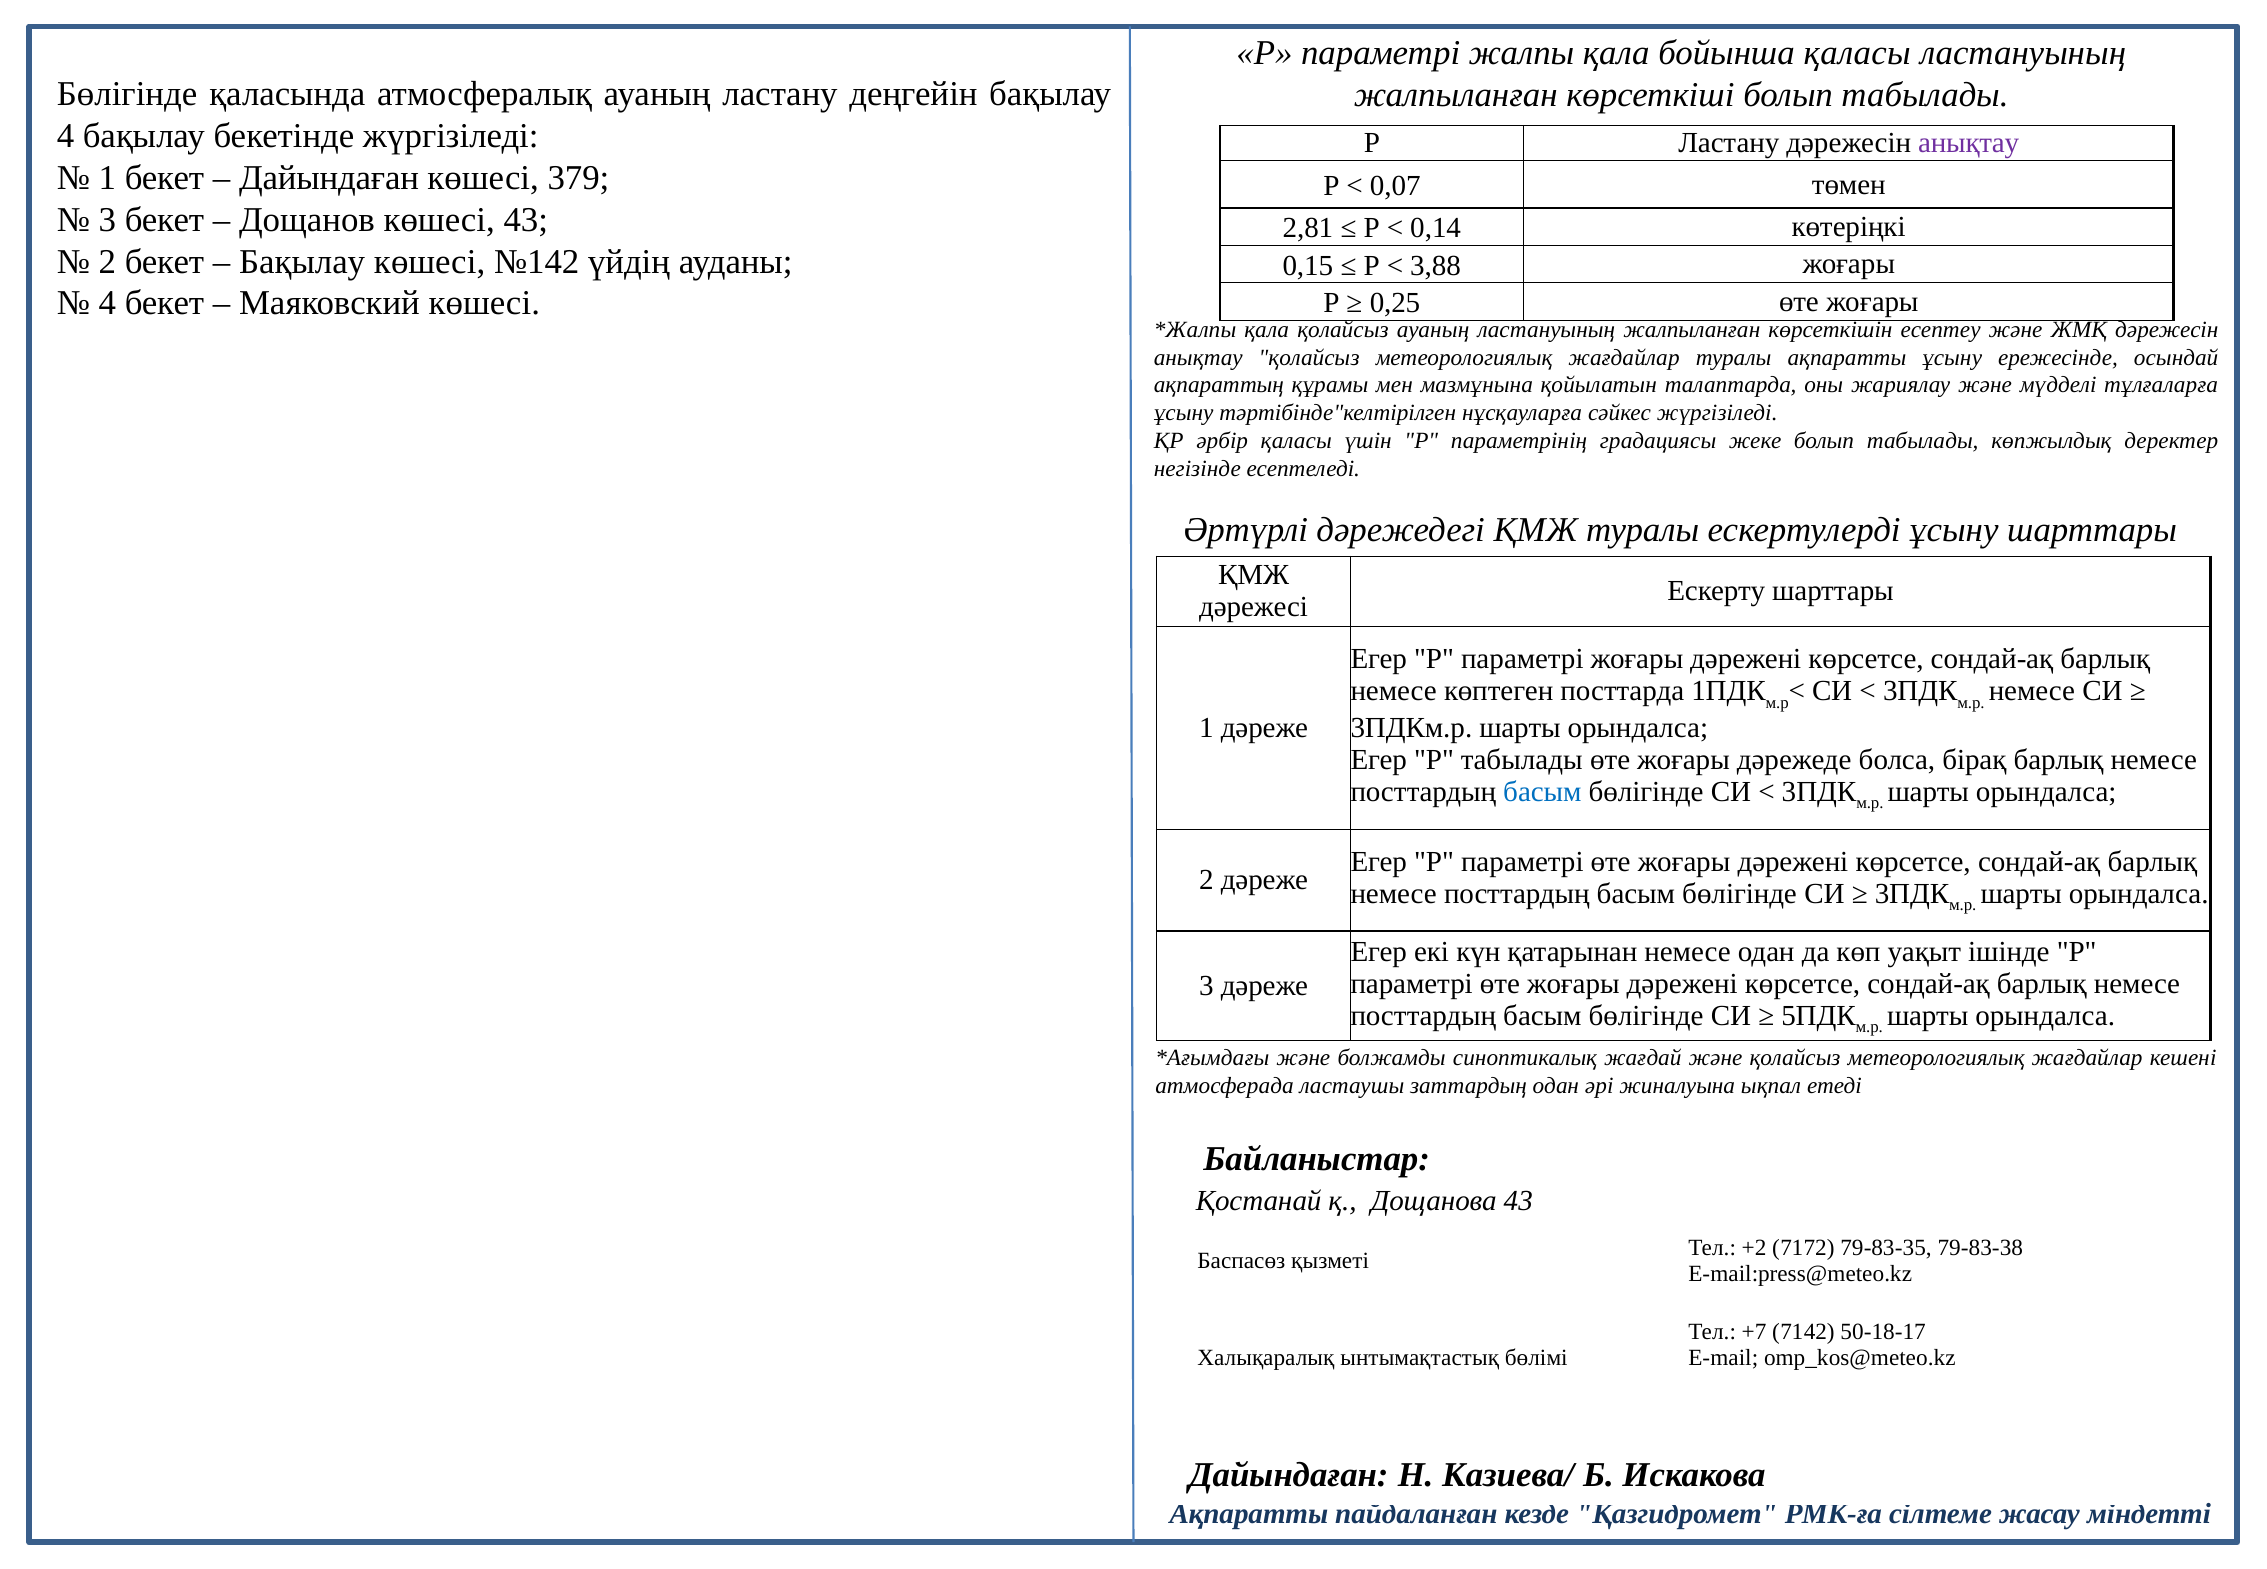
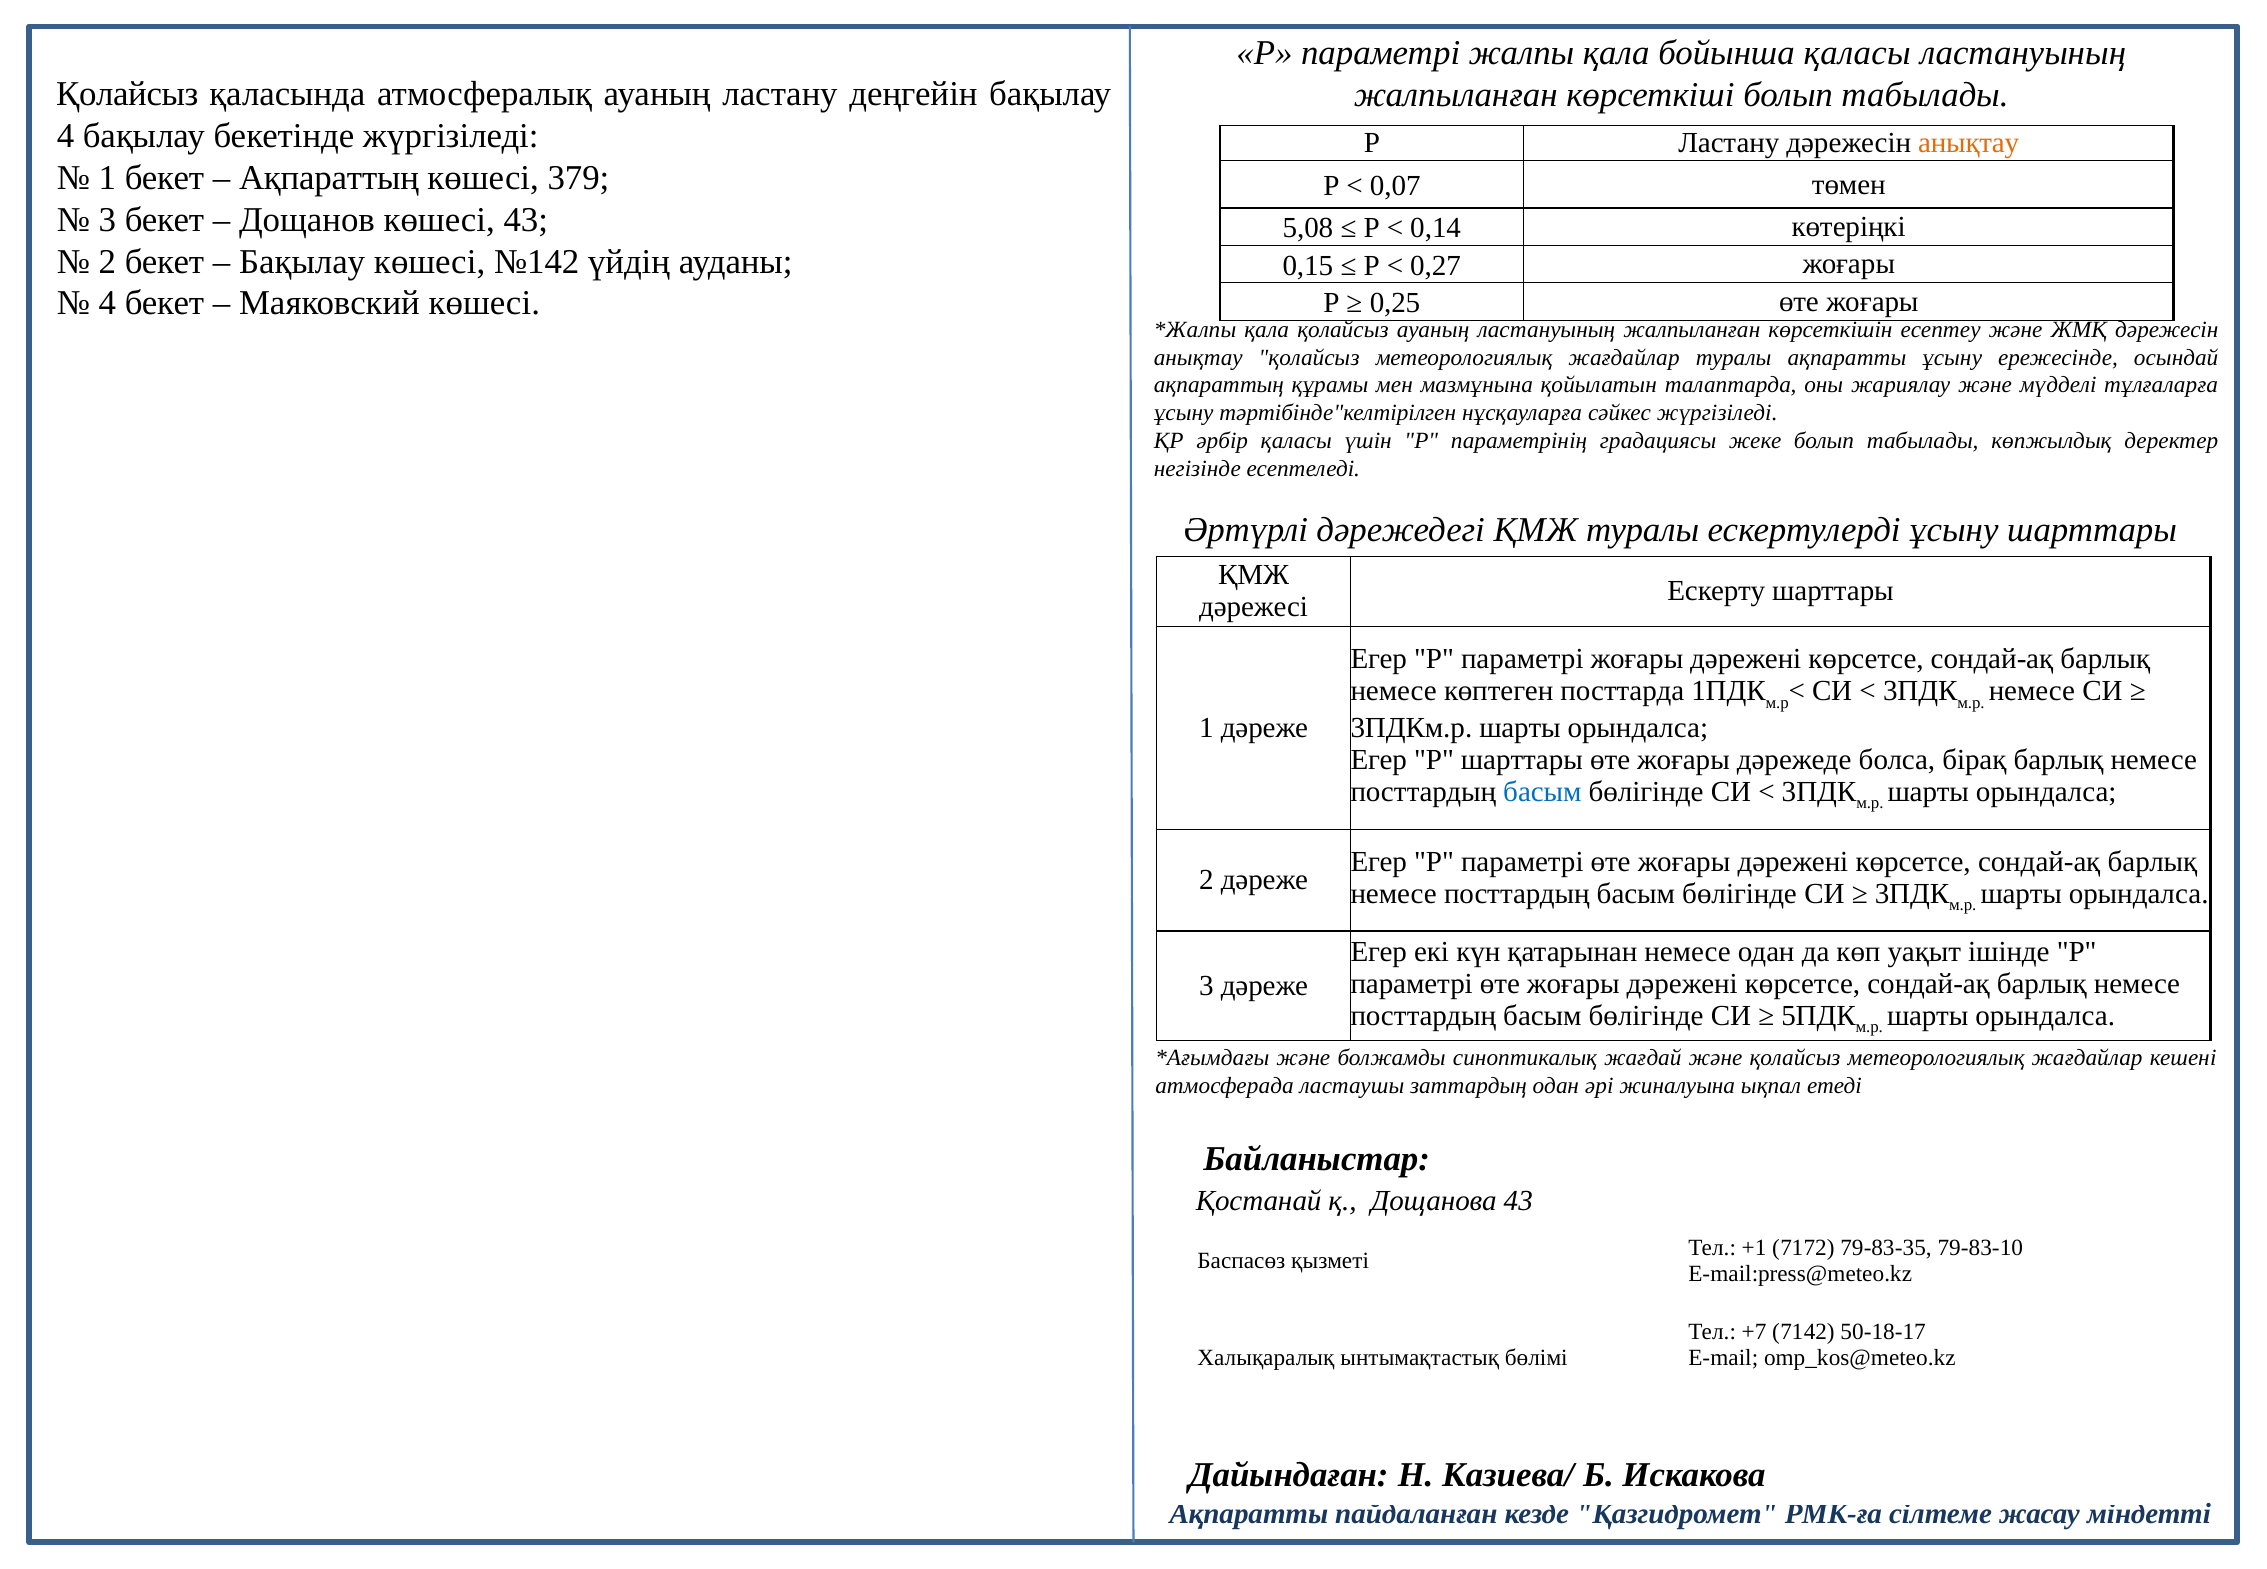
Бөлігінде: Бөлігінде -> Қолайсыз (127, 94)
анықтау colour: purple -> orange (1969, 143)
Дайындаған: Дайындаған -> Ақпараттың (329, 178)
2,81: 2,81 -> 5,08 (1308, 228)
3,88: 3,88 -> 0,27 (1436, 265)
P табылады: табылады -> шарттары (1522, 760)
+2: +2 -> +1 (1754, 1248)
79-83-38: 79-83-38 -> 79-83-10 (1980, 1248)
